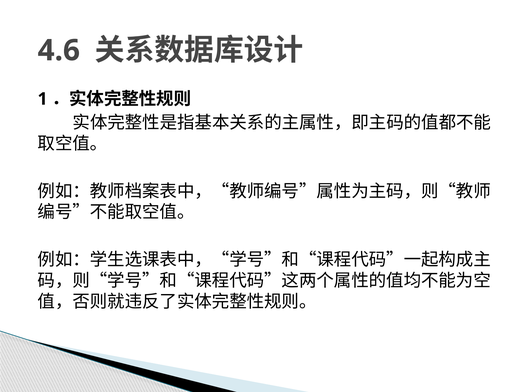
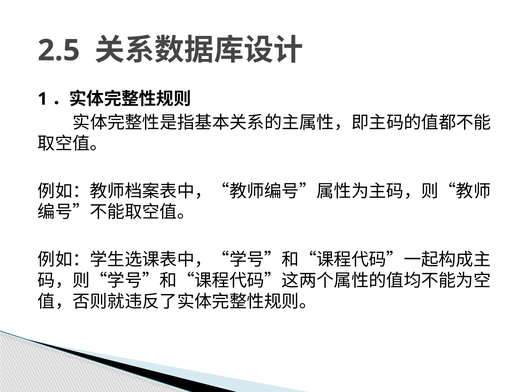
4.6: 4.6 -> 2.5 (59, 50)
